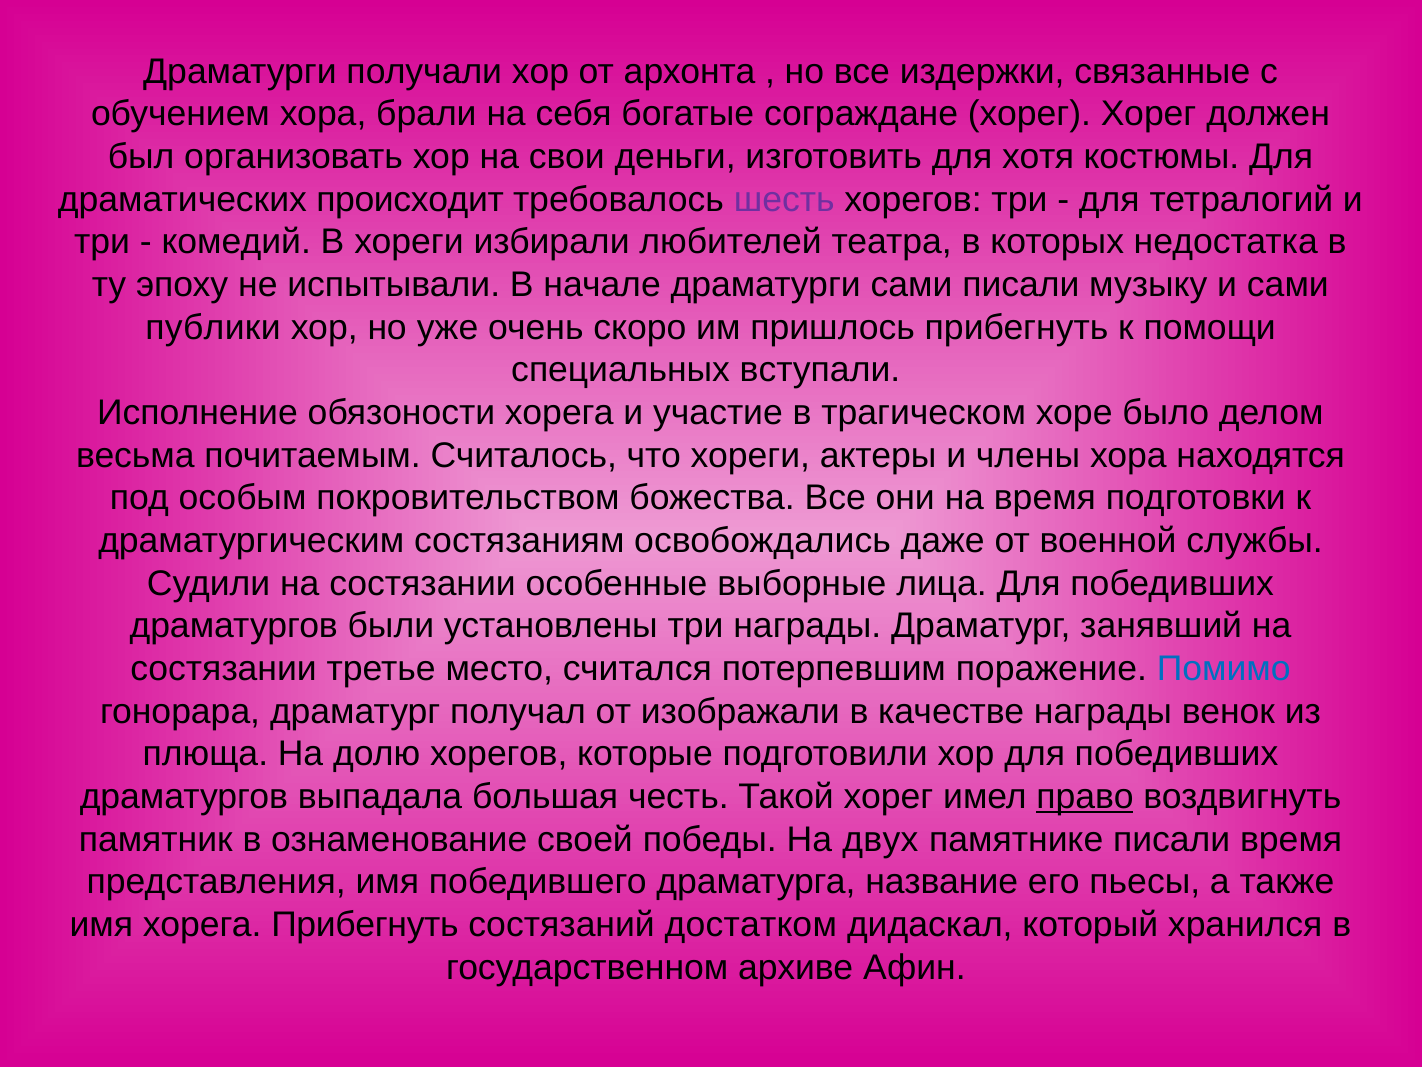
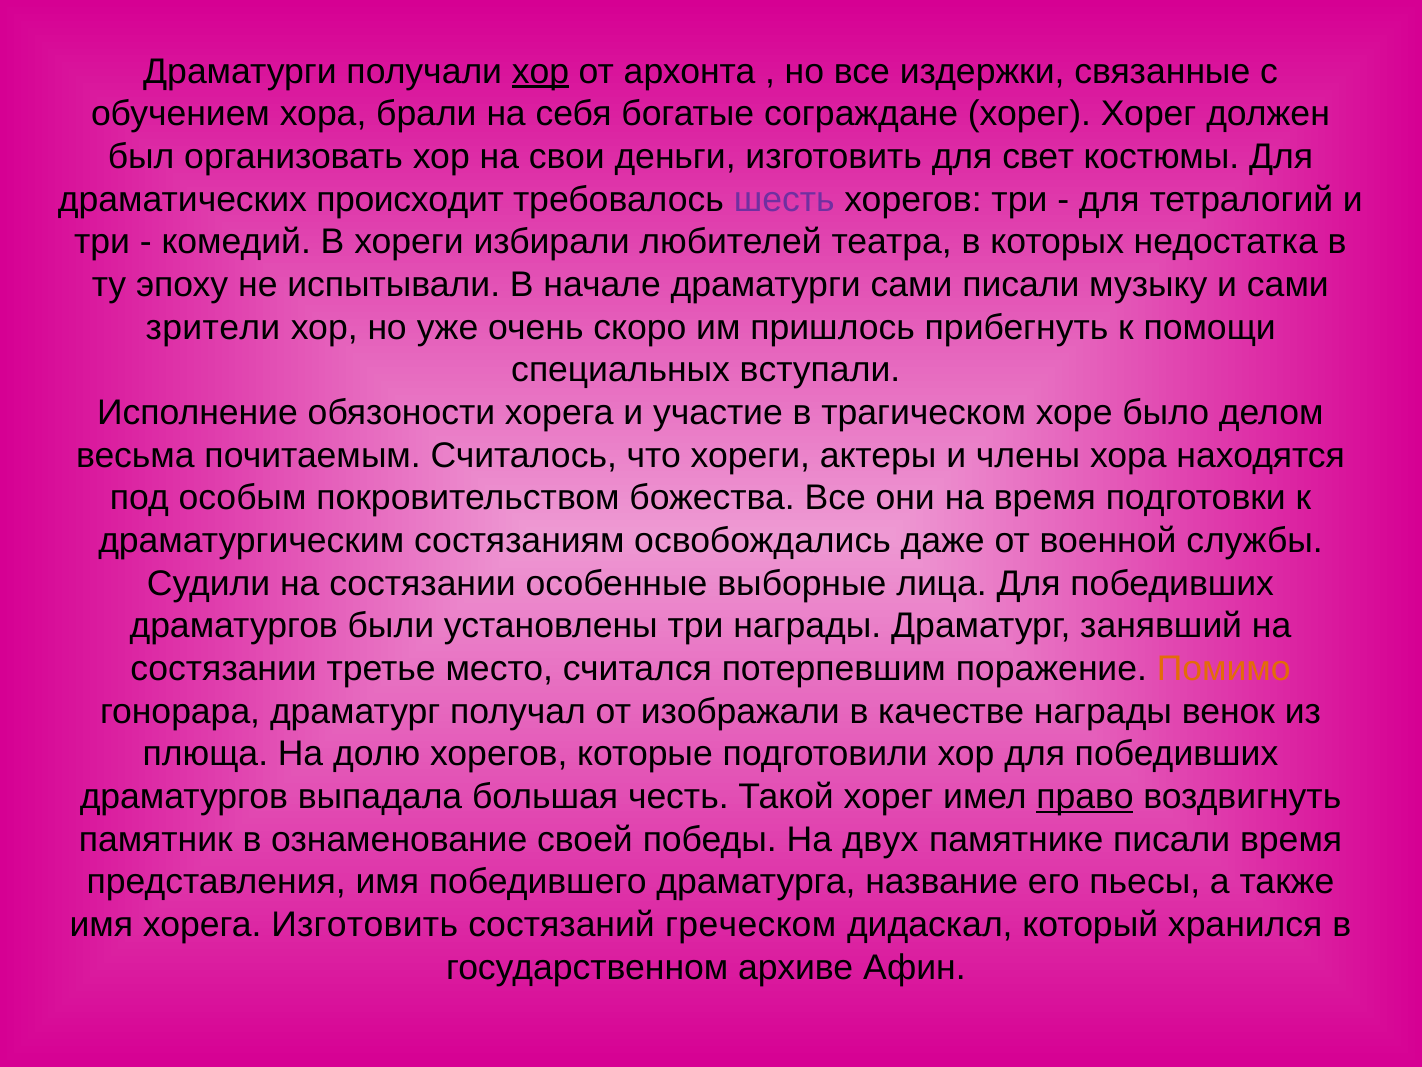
хор underline: none -> present (540, 71)
хотя: хотя -> свет (1038, 157)
публики: публики -> зрители (213, 327)
Помимо colour: blue -> orange (1224, 668)
хорега Прибегнуть: Прибегнуть -> Изготовить (365, 924)
достатком: достатком -> греческом (751, 924)
